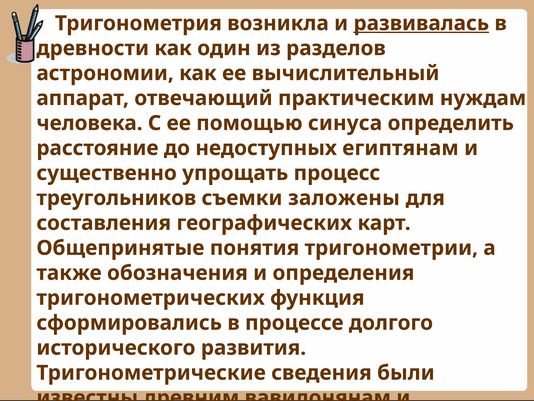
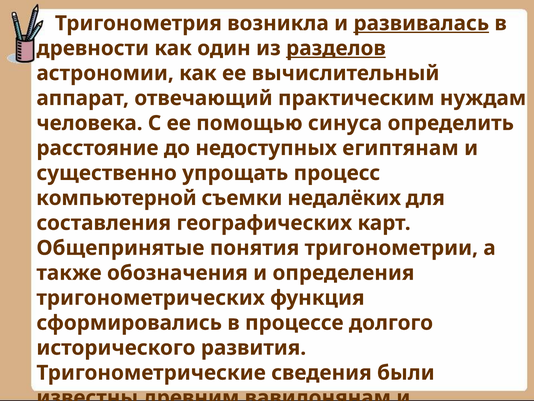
разделов underline: none -> present (336, 48)
треугольников: треугольников -> компьютерной (116, 198)
съемки заложены: заложены -> недалёких (344, 198)
